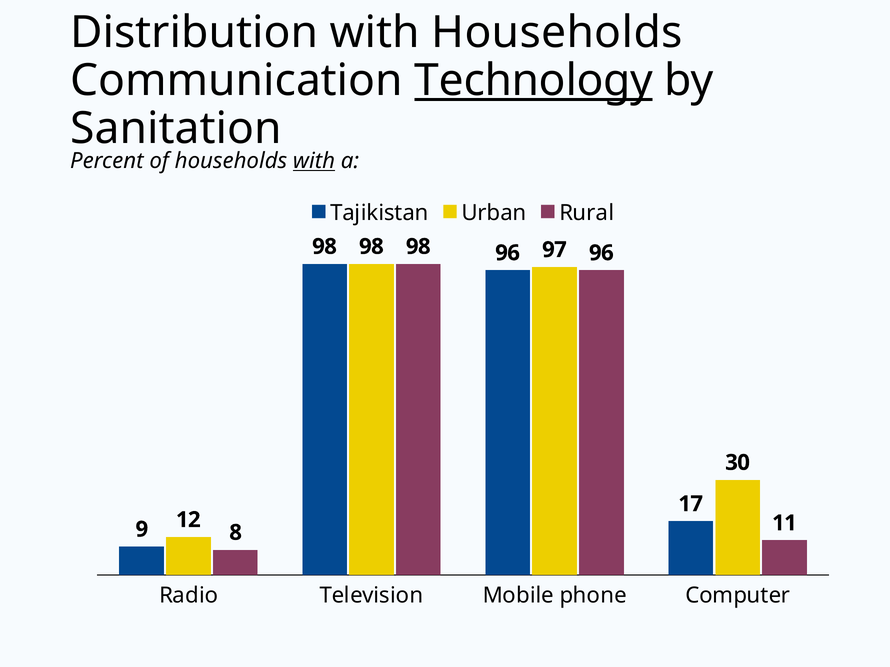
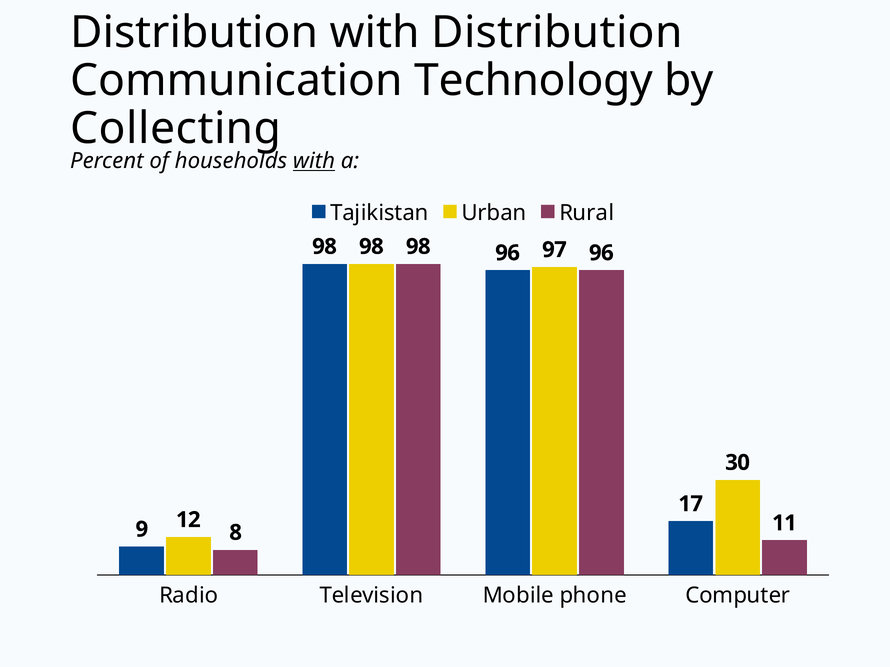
with Households: Households -> Distribution (557, 32)
Technology underline: present -> none (534, 80)
Sanitation: Sanitation -> Collecting (176, 129)
